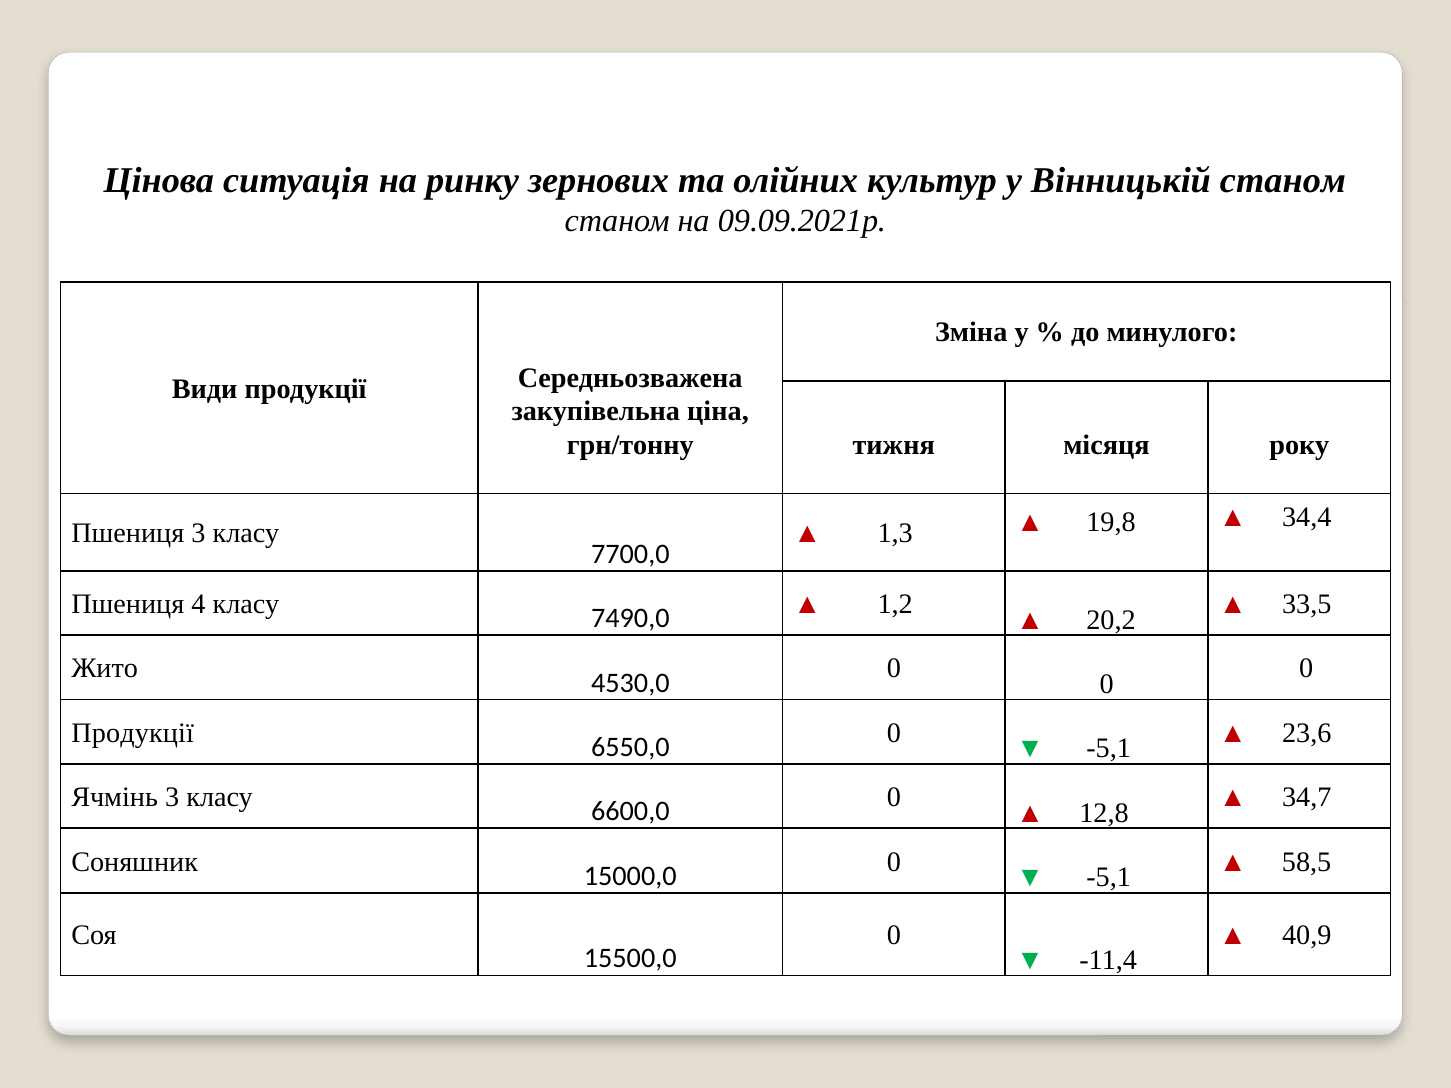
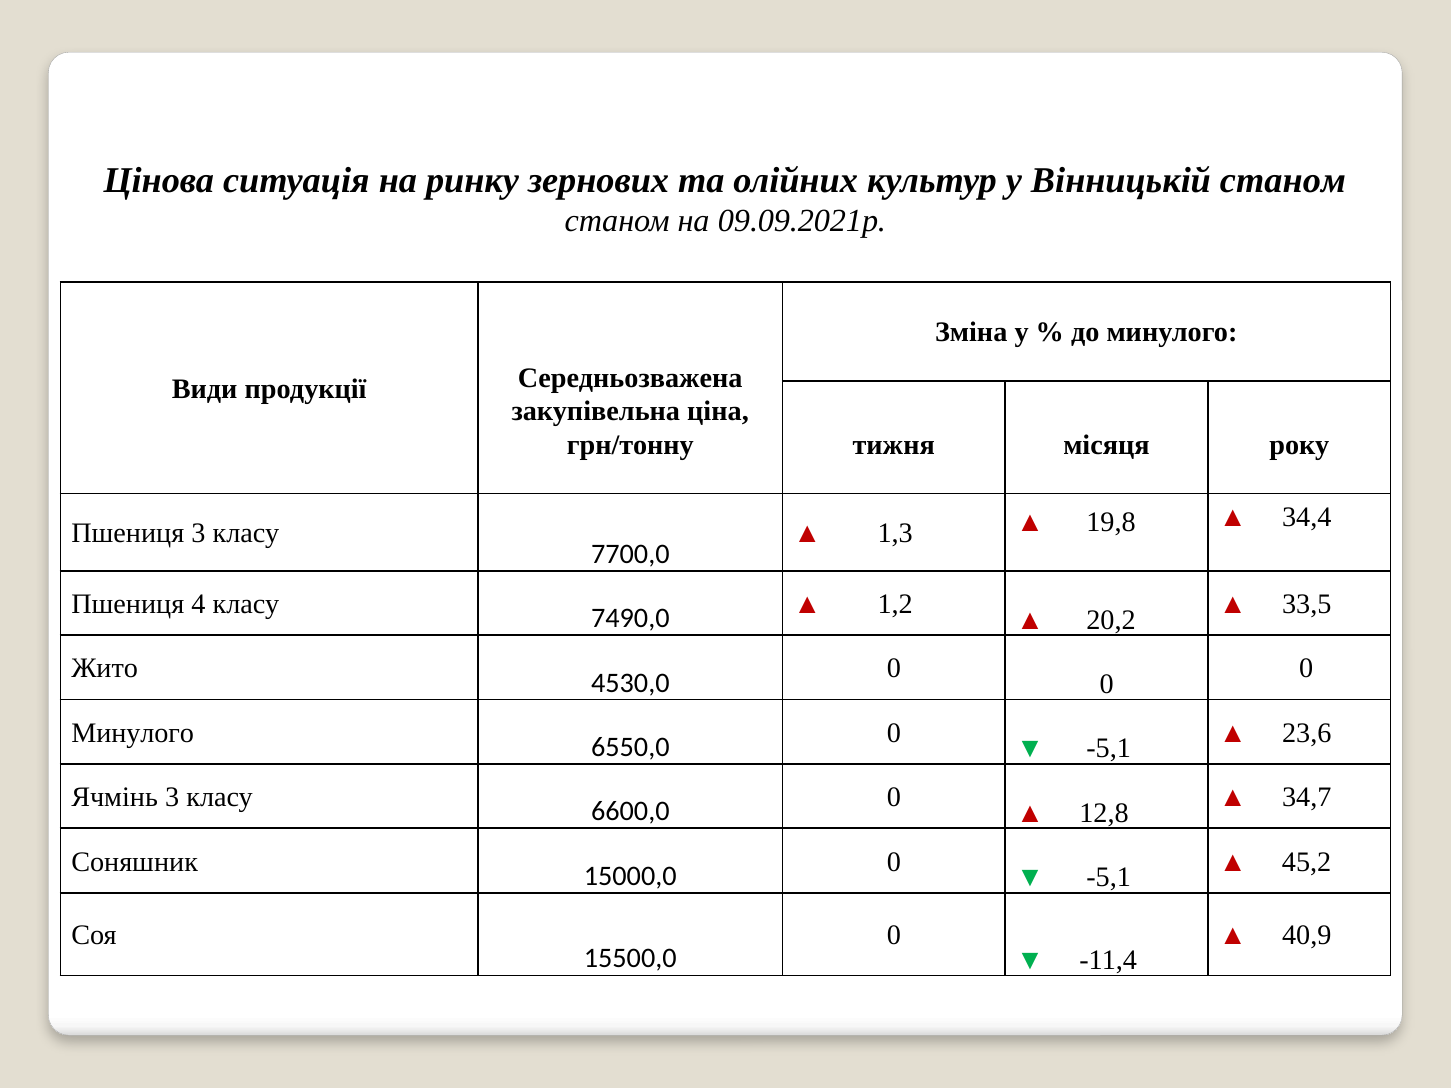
Продукції: Продукції -> Минулого (133, 733)
58,5: 58,5 -> 45,2 (1307, 862)
